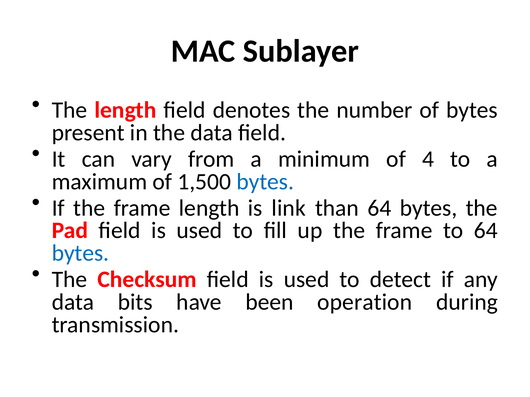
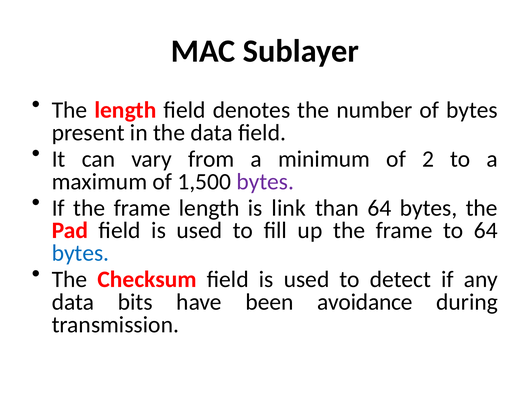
4: 4 -> 2 (428, 159)
bytes colour: blue -> purple (265, 182)
operation: operation -> avoidance (365, 302)
